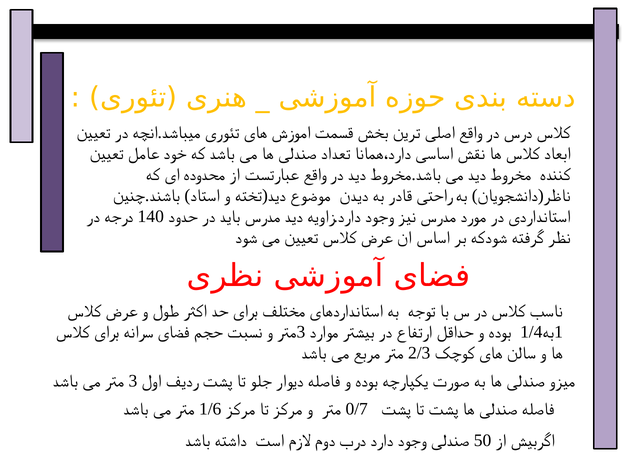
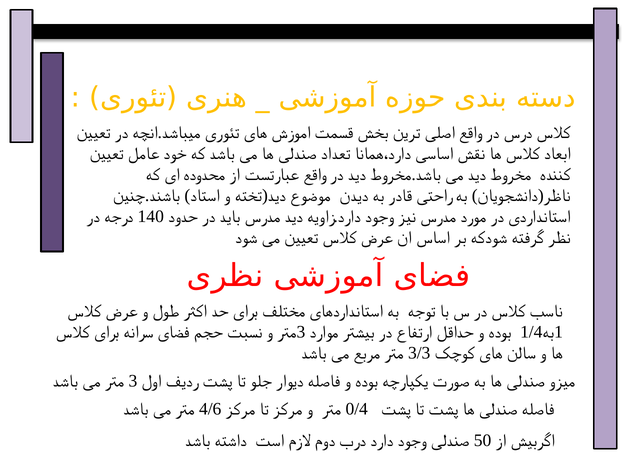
2/3: 2/3 -> 3/3 (419, 353)
1/6: 1/6 -> 4/6 (210, 409)
0/7: 0/7 -> 0/4 (357, 409)
